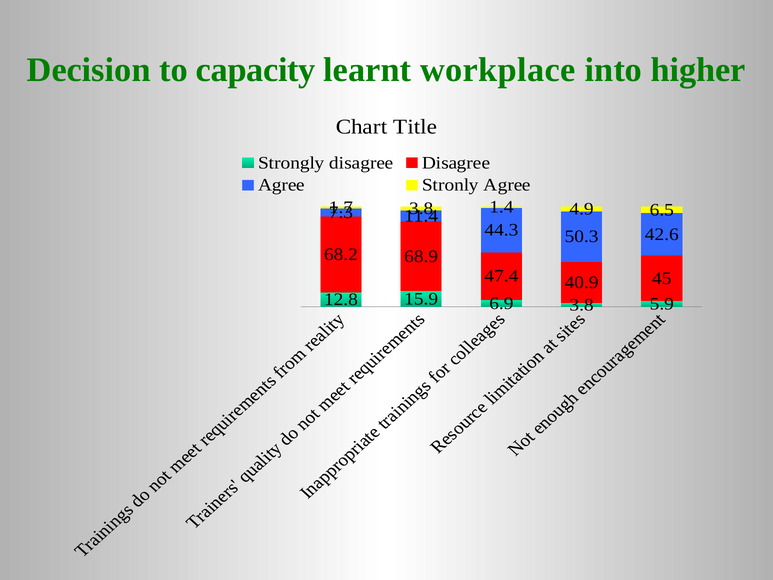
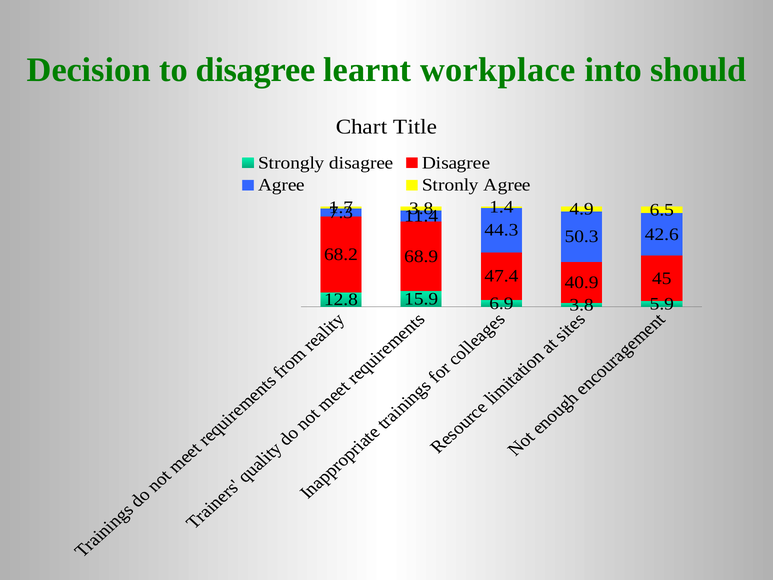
to capacity: capacity -> disagree (256, 70)
higher: higher -> should (698, 70)
